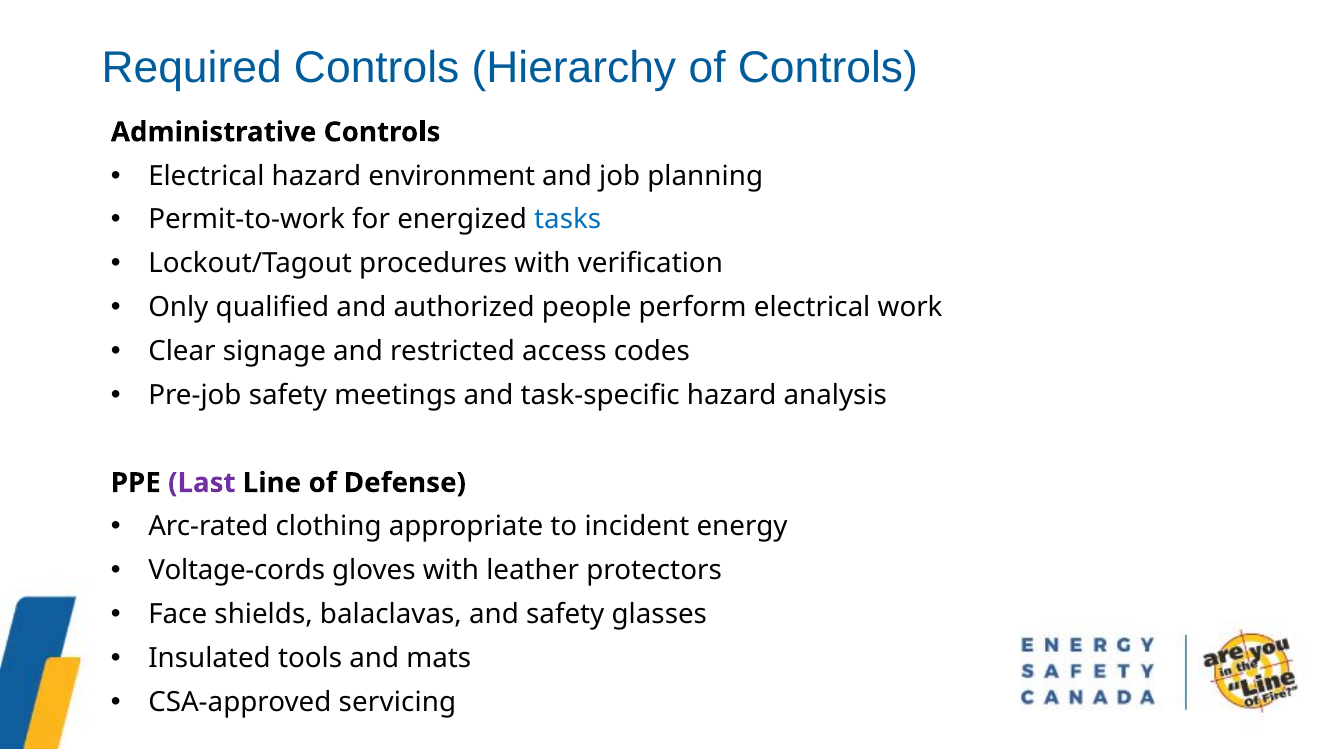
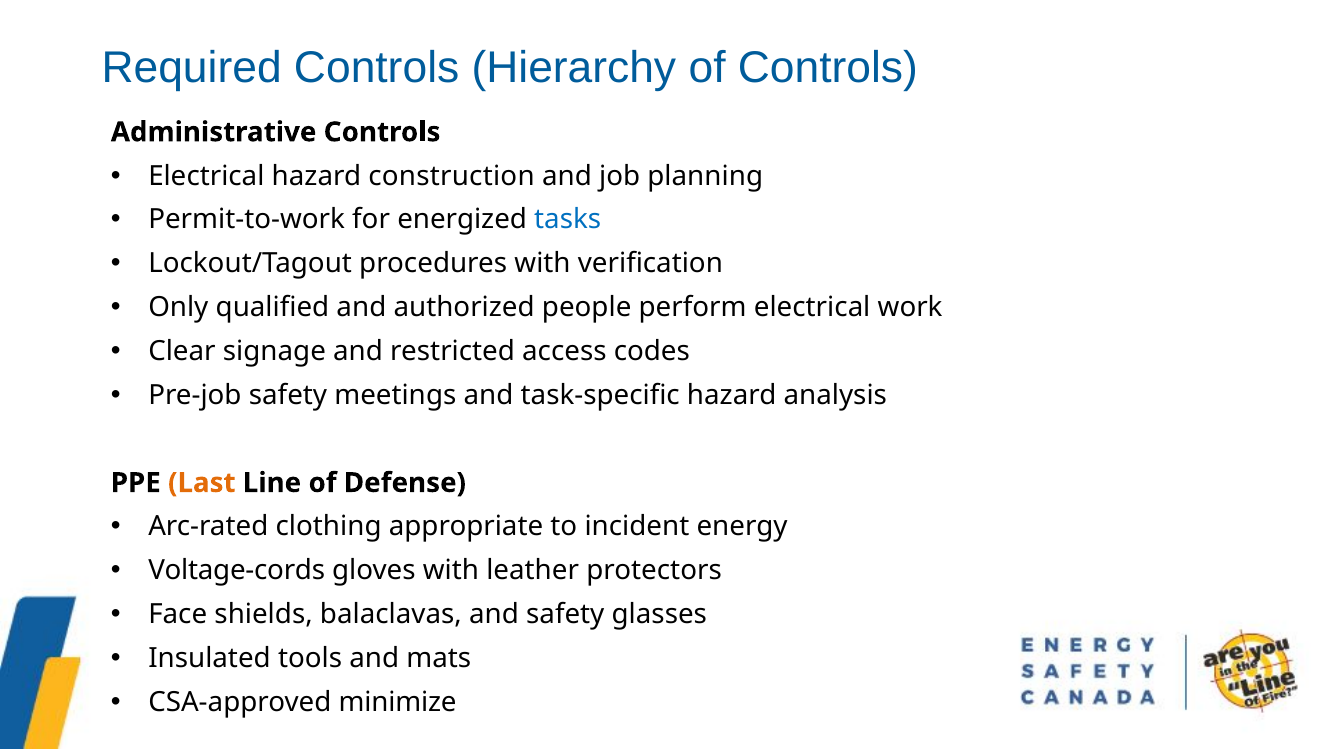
environment: environment -> construction (451, 176)
Last colour: purple -> orange (202, 483)
servicing: servicing -> minimize (398, 702)
